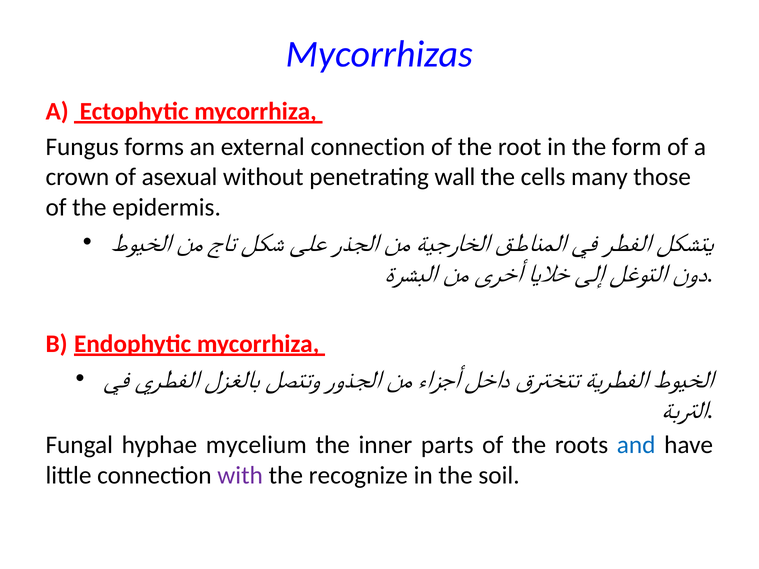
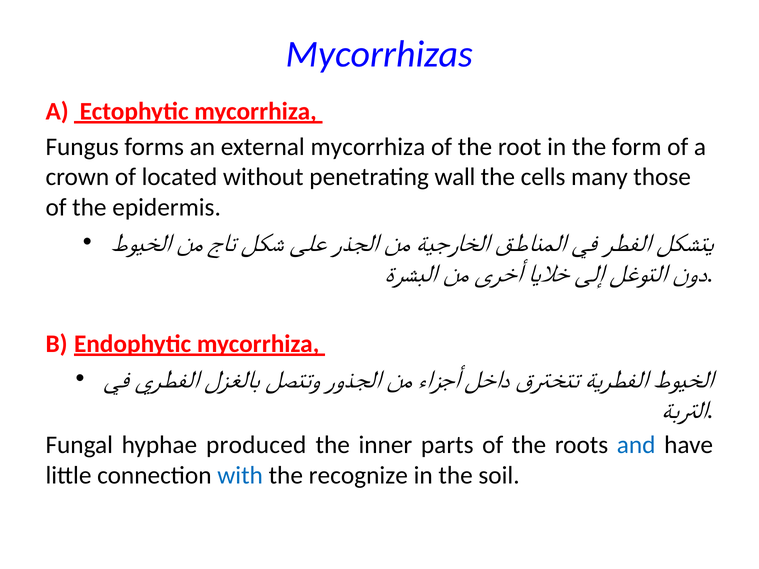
external connection: connection -> mycorrhiza (368, 147)
asexual: asexual -> located (179, 177)
mycelium: mycelium -> produced (256, 445)
with colour: purple -> blue (240, 476)
